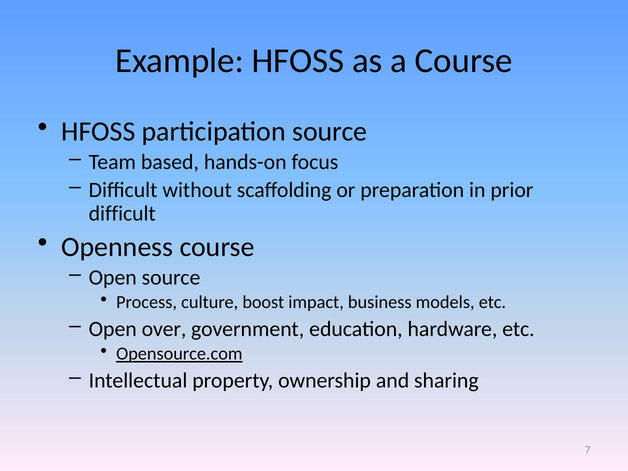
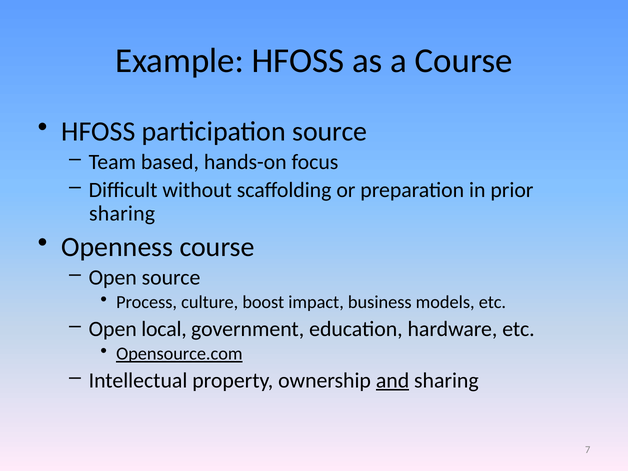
difficult: difficult -> sharing (122, 214)
over: over -> local (164, 329)
and underline: none -> present (393, 380)
